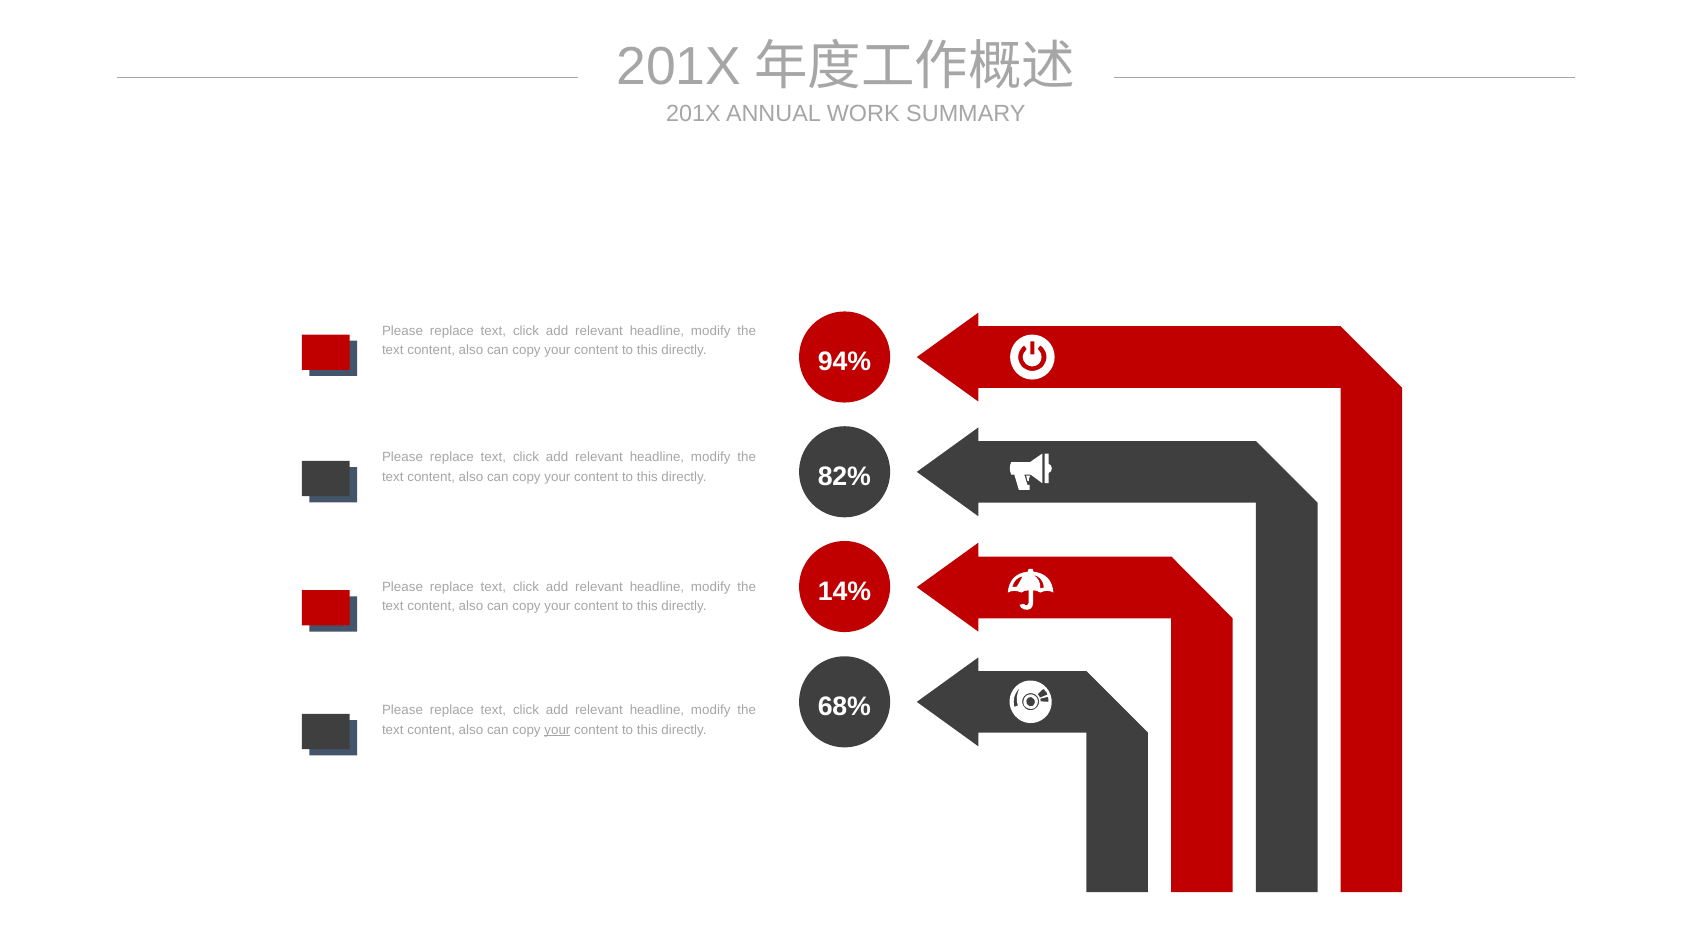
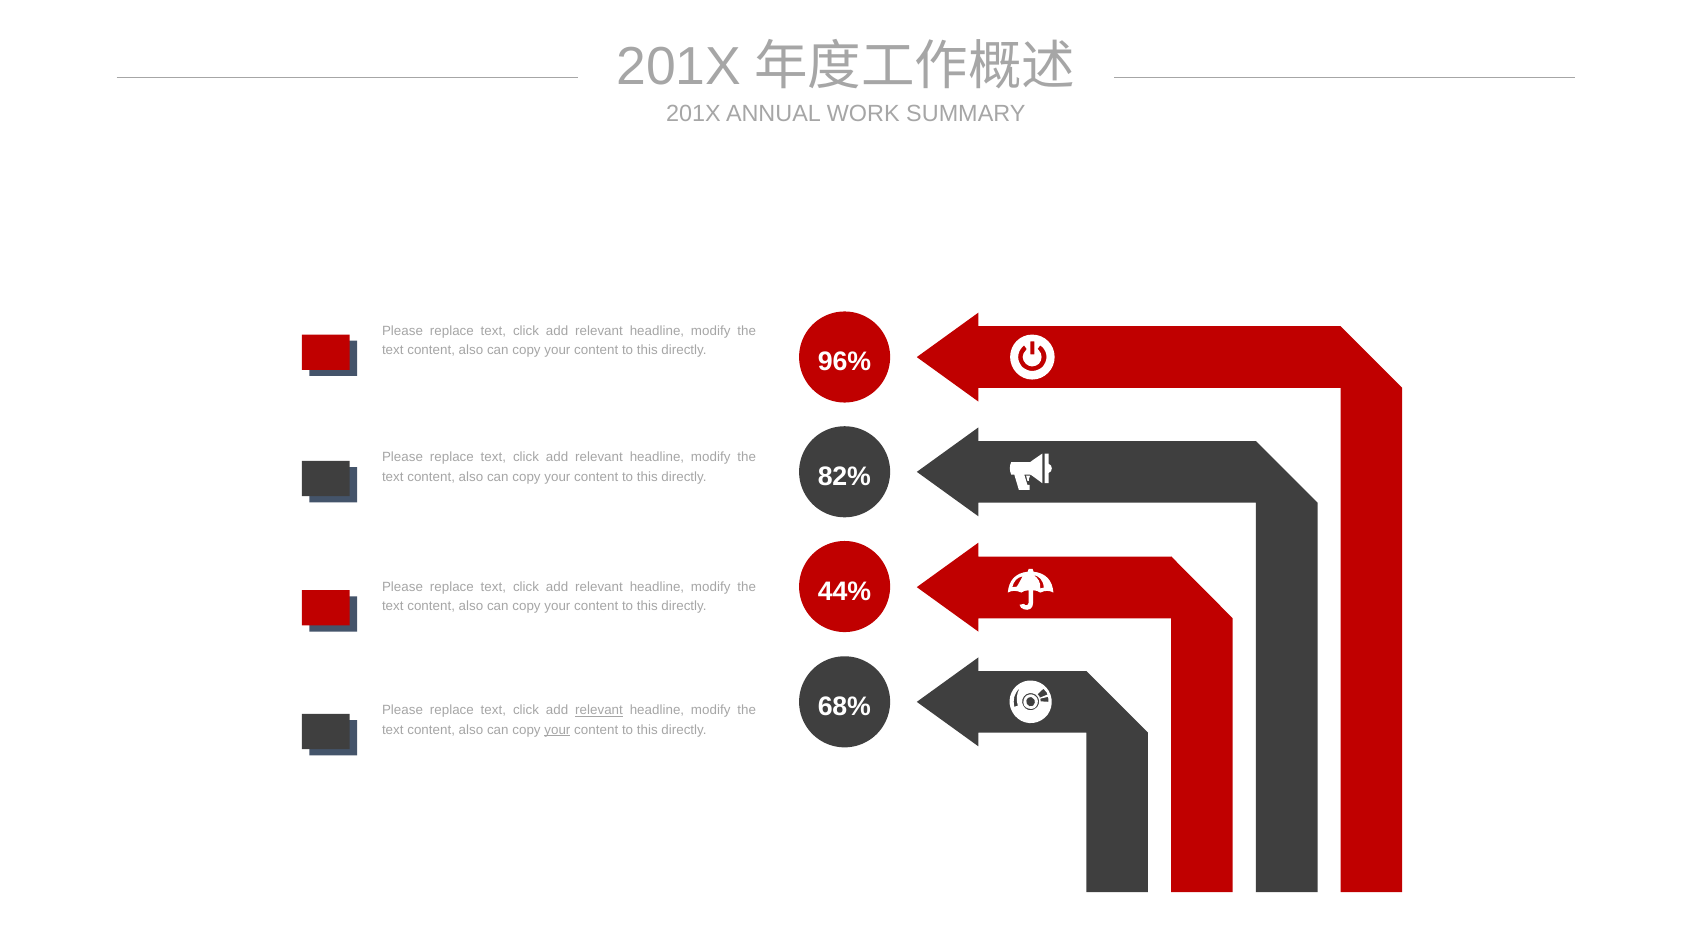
94%: 94% -> 96% (844, 362)
14%: 14% -> 44% (844, 592)
relevant underline: none -> present (599, 710)
